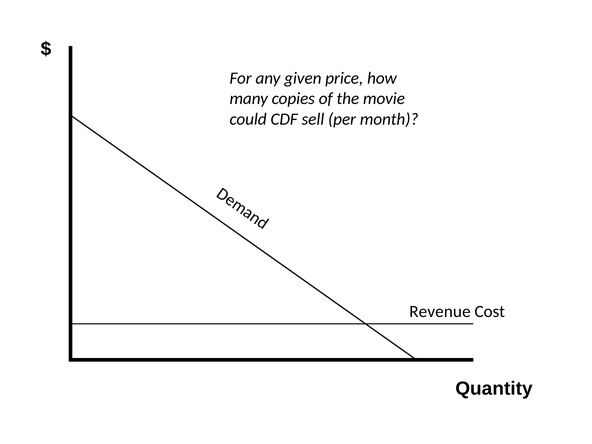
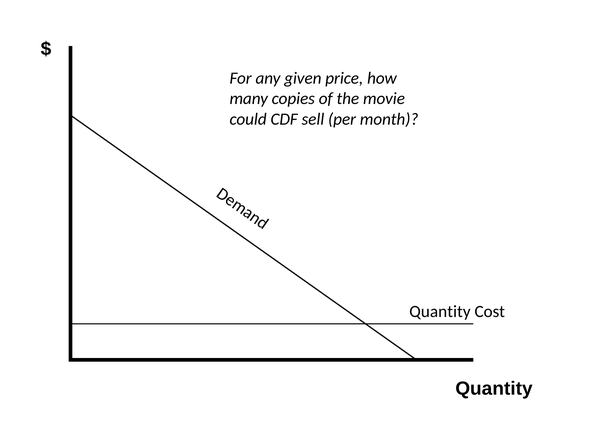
Revenue: Revenue -> Quantity (440, 312)
